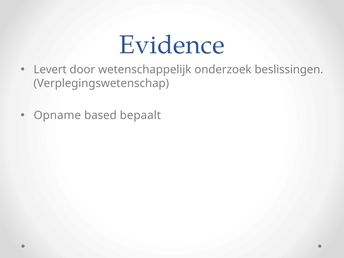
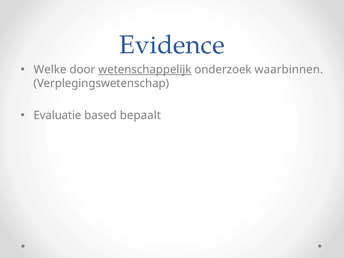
Levert: Levert -> Welke (50, 70)
wetenschappelijk underline: none -> present (145, 70)
beslissingen: beslissingen -> waarbinnen (289, 70)
Opname: Opname -> Evaluatie (57, 115)
